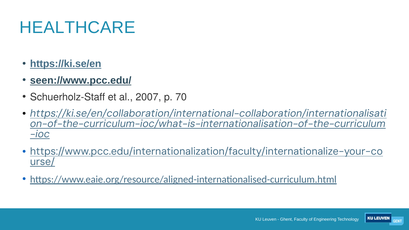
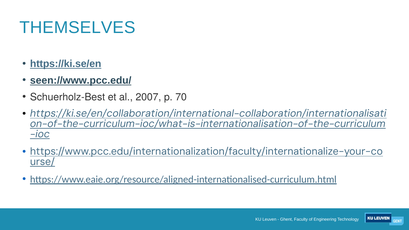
HEALTHCARE: HEALTHCARE -> THEMSELVES (77, 27)
Schuerholz-Staff: Schuerholz-Staff -> Schuerholz-Best (68, 97)
